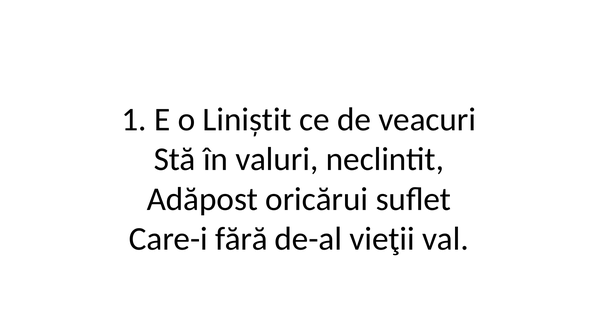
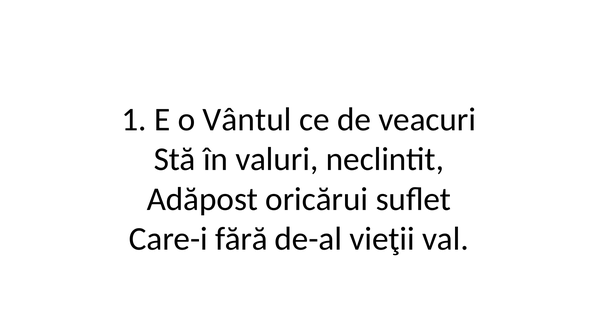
Liniștit: Liniștit -> Vântul (247, 120)
